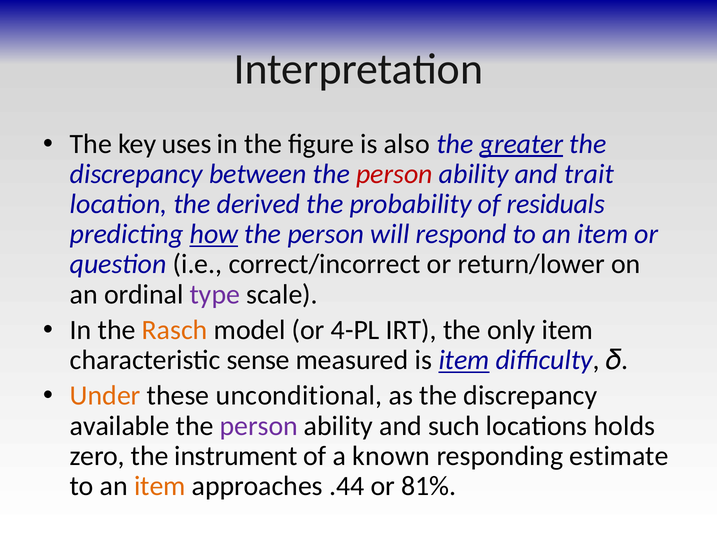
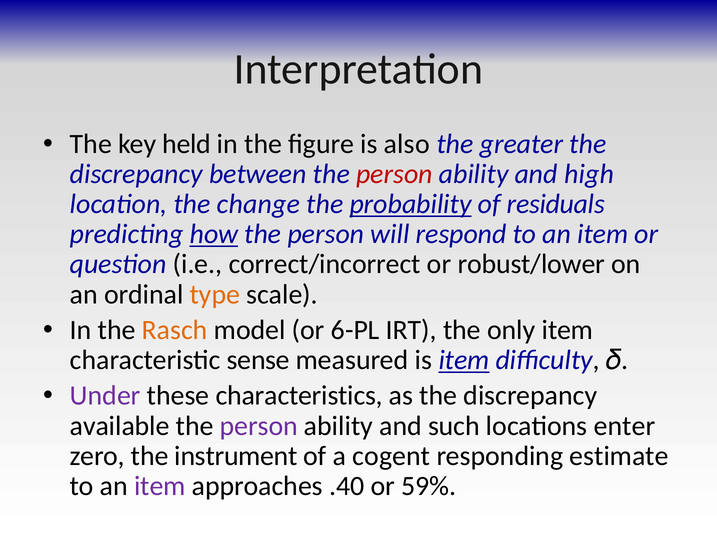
uses: uses -> held (187, 144)
greater underline: present -> none (521, 144)
trait: trait -> high (589, 174)
derived: derived -> change (258, 204)
probability underline: none -> present (411, 204)
return/lower: return/lower -> robust/lower (531, 264)
type colour: purple -> orange (215, 294)
4-PL: 4-PL -> 6-PL (355, 330)
Under colour: orange -> purple (105, 396)
unconditional: unconditional -> characteristics (299, 396)
holds: holds -> enter (625, 426)
known: known -> cogent (391, 456)
item colour: orange -> purple (160, 486)
.44: .44 -> .40 (347, 486)
81%: 81% -> 59% (429, 486)
